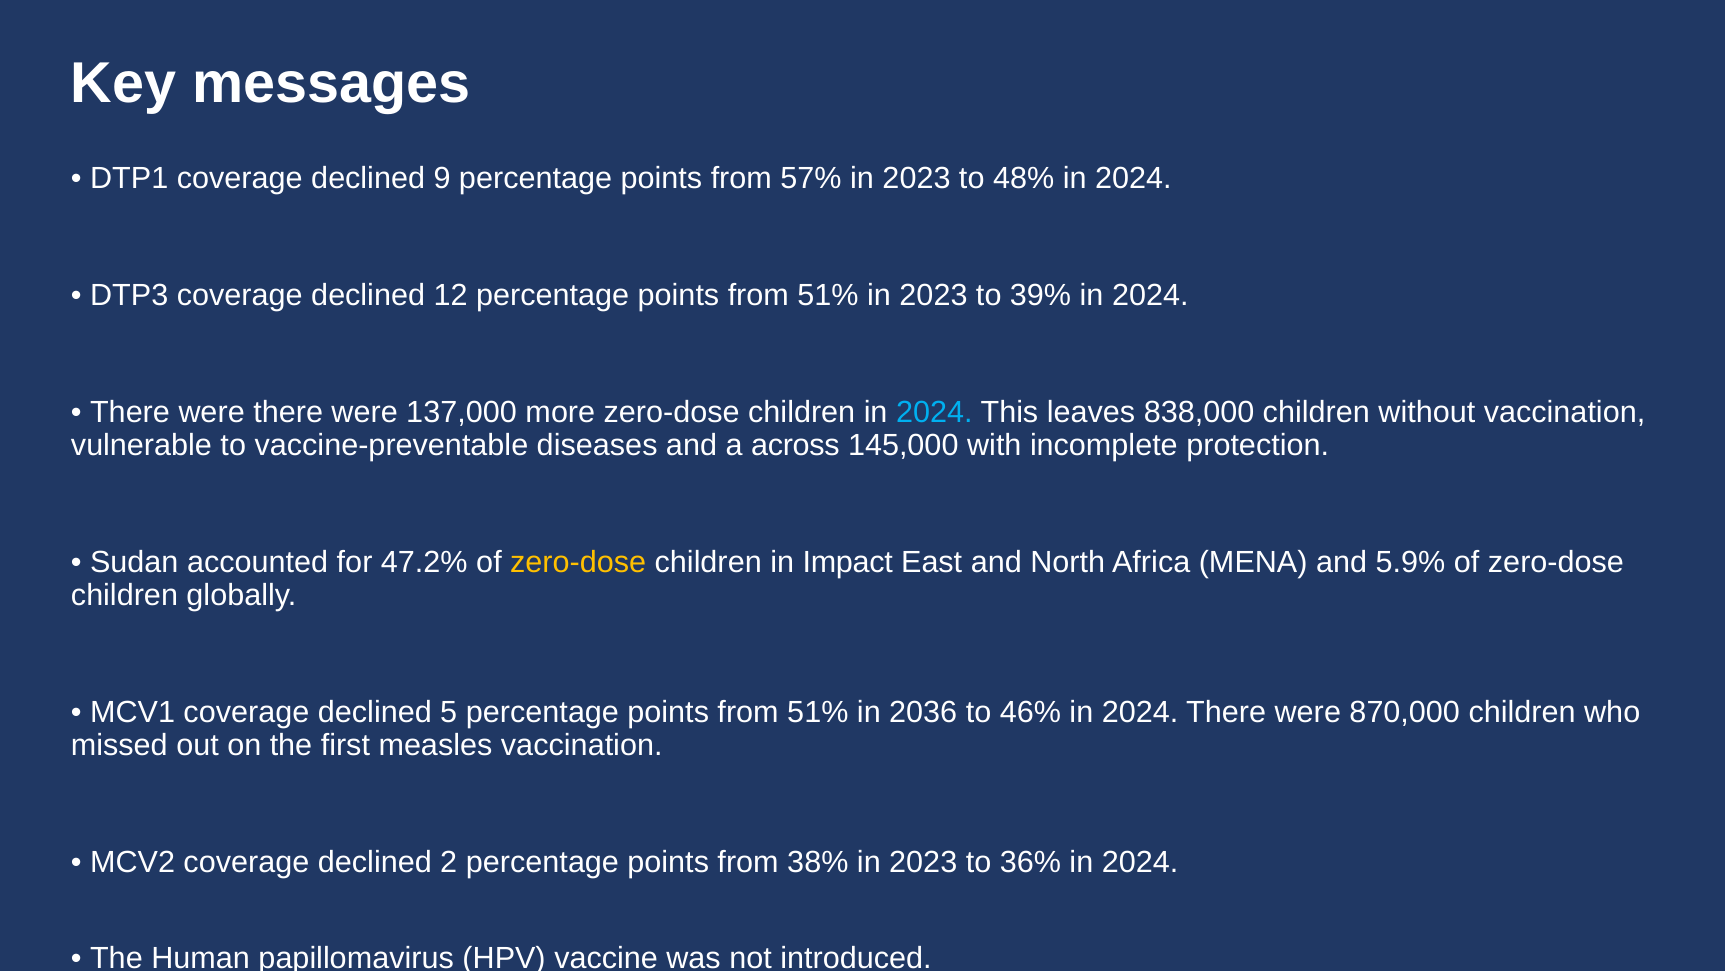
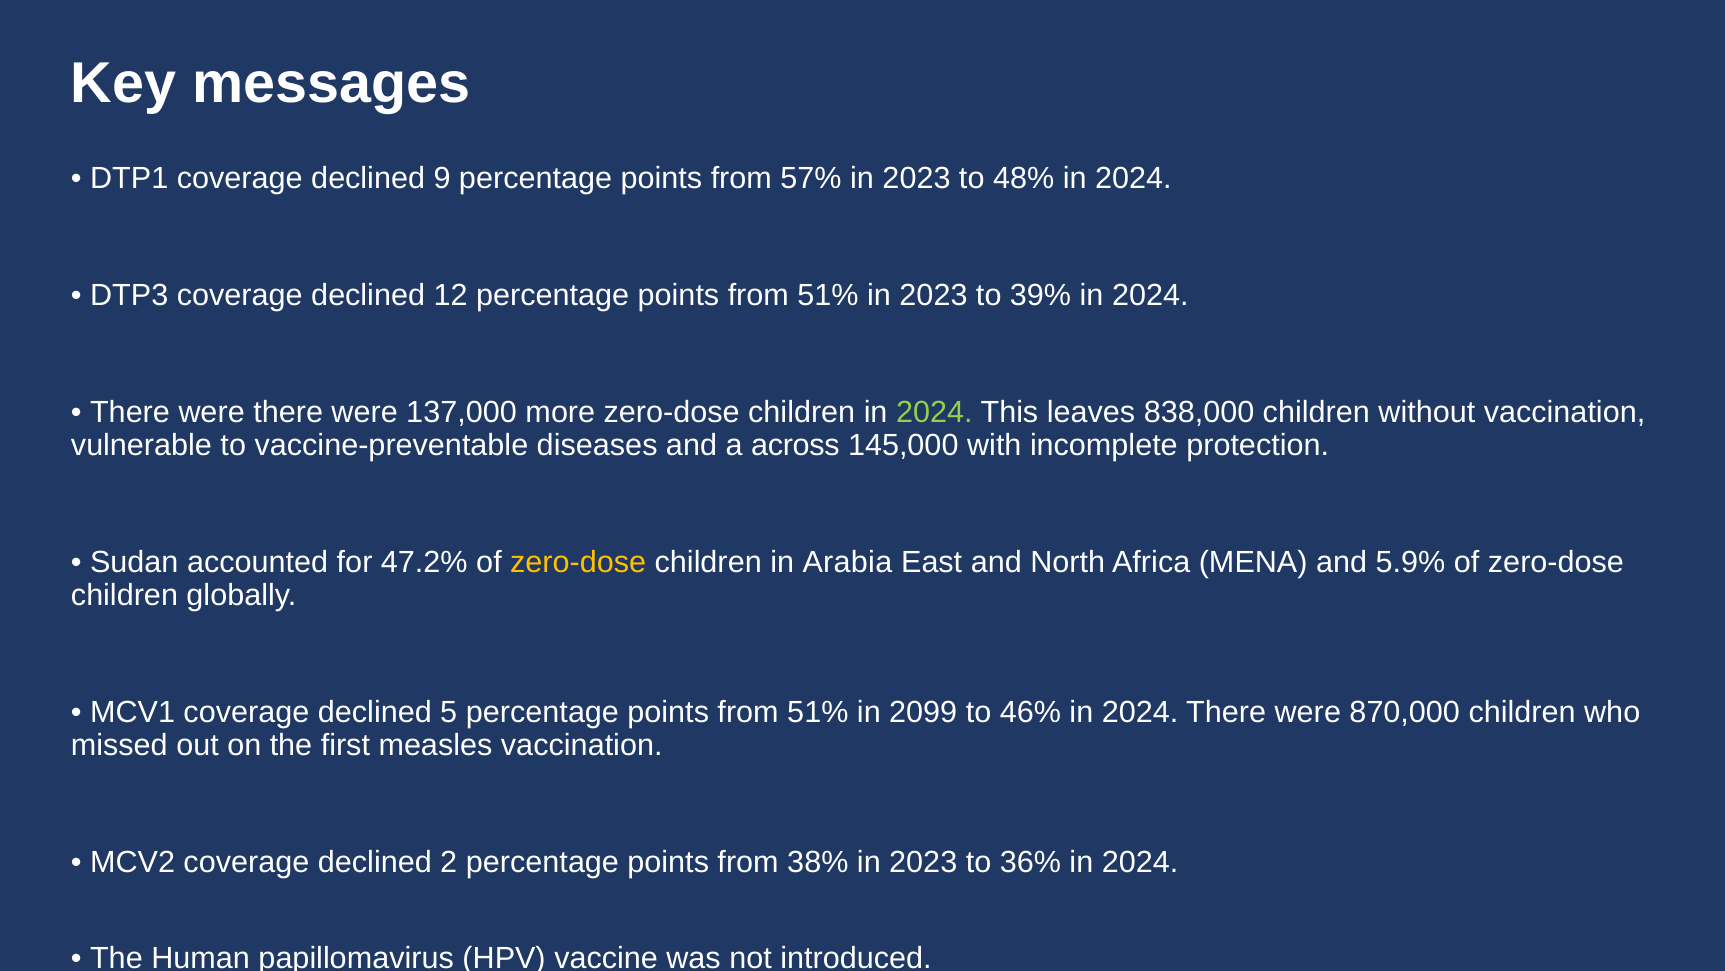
2024 colour: light blue -> light green (934, 412)
Impact: Impact -> Arabia (847, 562)
2036: 2036 -> 2099 (923, 712)
